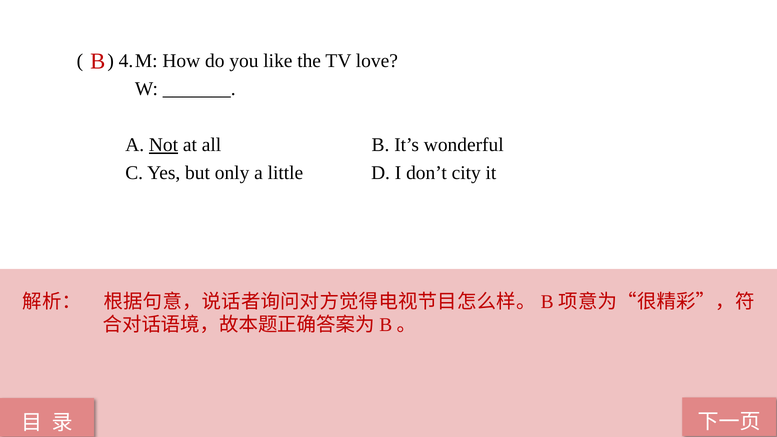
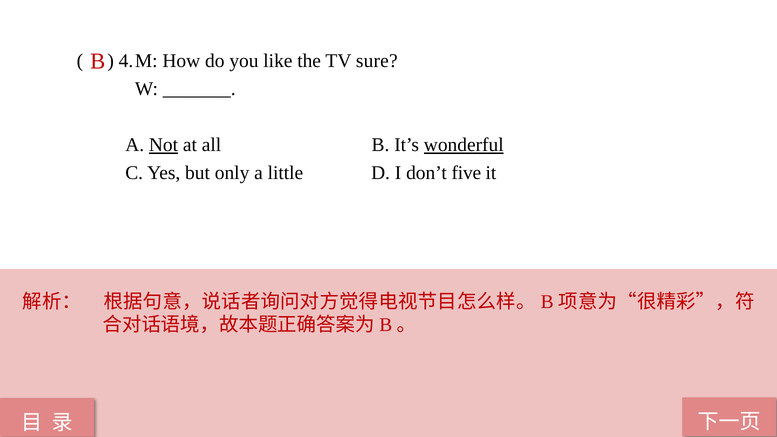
love: love -> sure (377, 61)
wonderful underline: none -> present (464, 145)
city: city -> five (466, 173)
